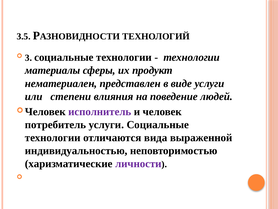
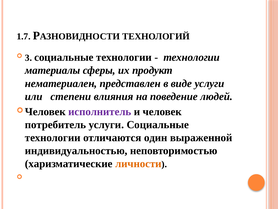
3.5: 3.5 -> 1.7 (24, 36)
вида: вида -> один (156, 137)
личности colour: purple -> orange (138, 163)
